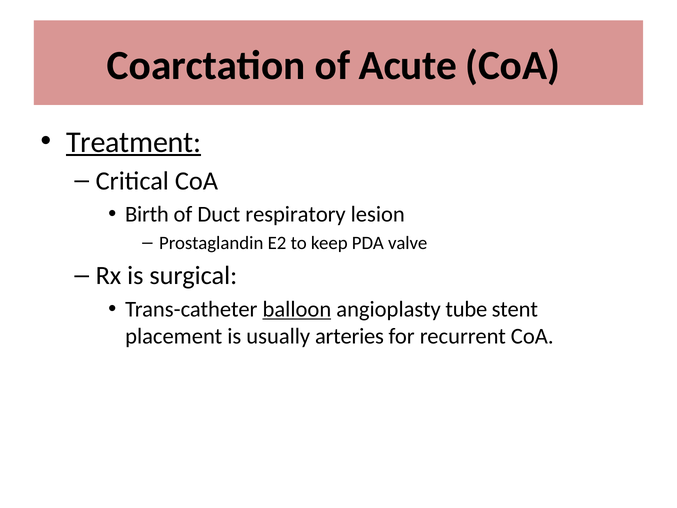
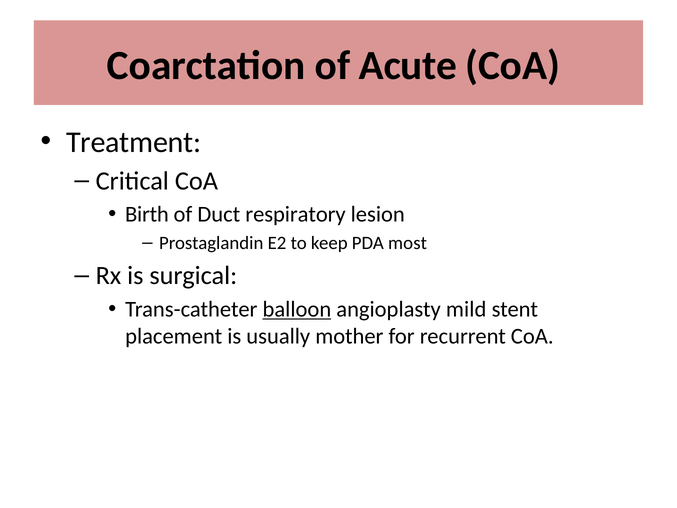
Treatment underline: present -> none (134, 142)
valve: valve -> most (408, 243)
tube: tube -> mild (466, 309)
arteries: arteries -> mother (349, 336)
